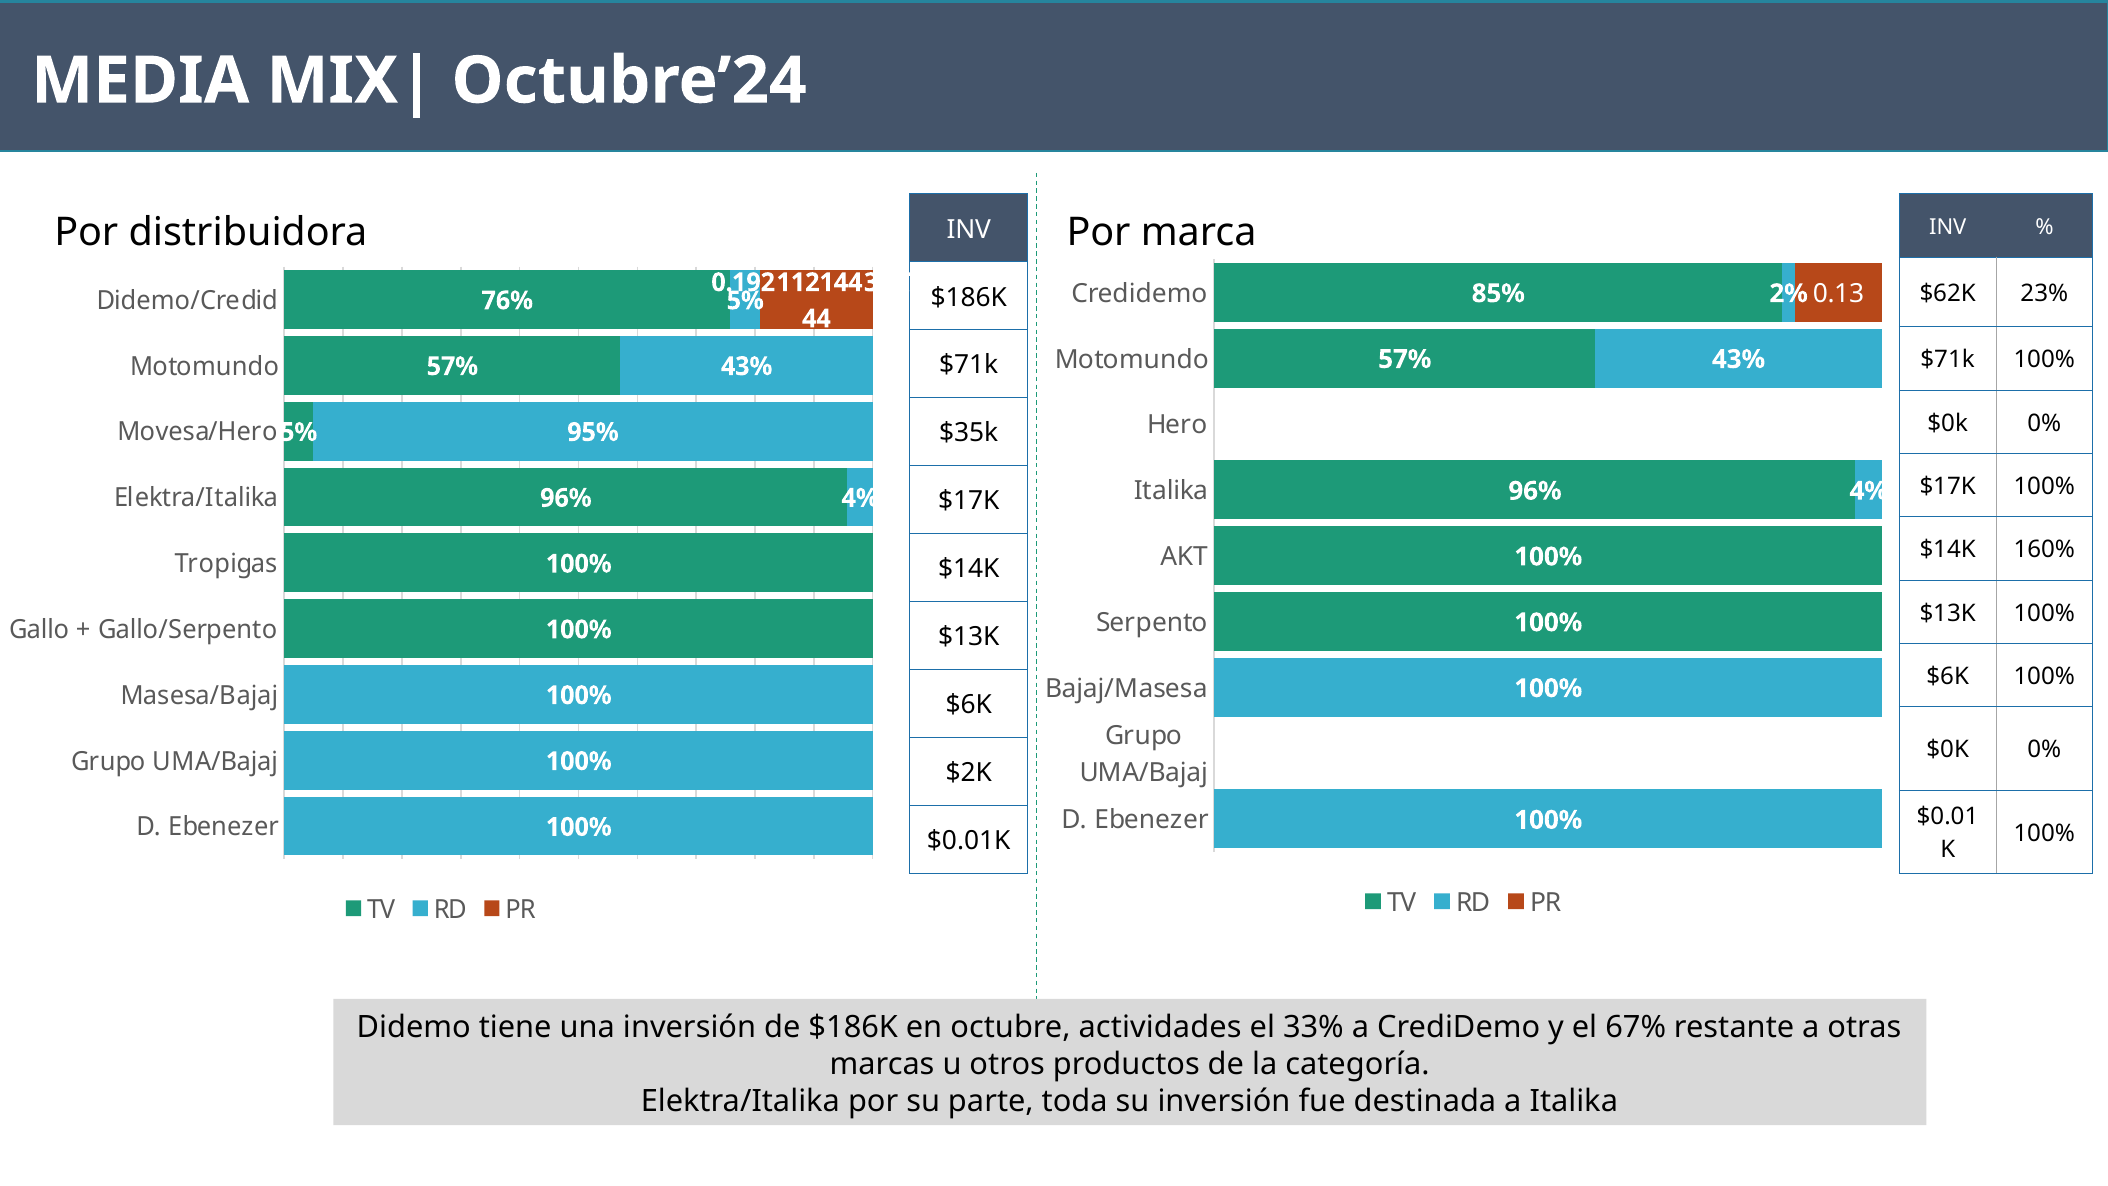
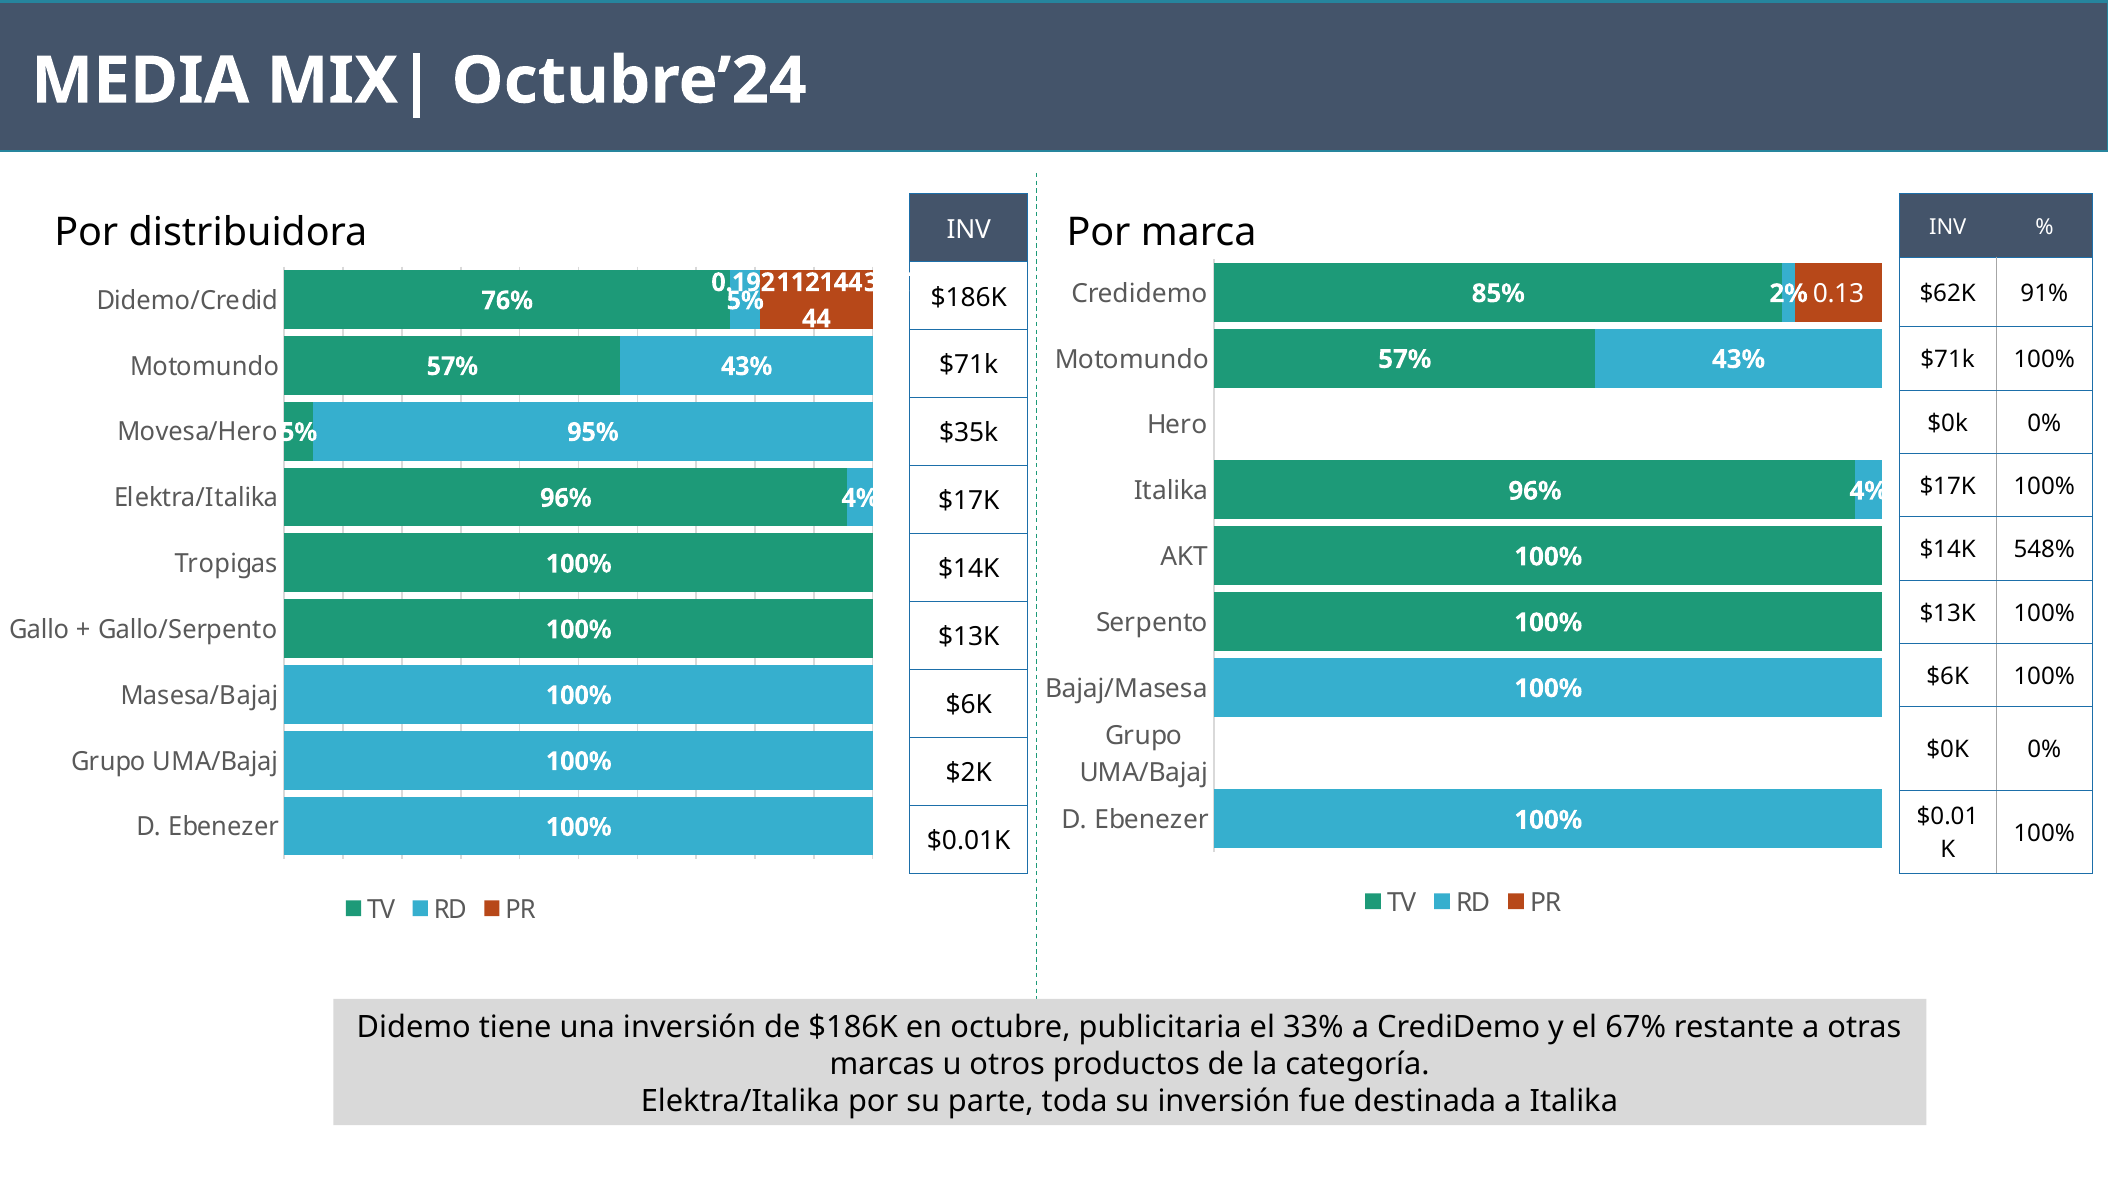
23%: 23% -> 91% (2044, 293)
160%: 160% -> 548% (2044, 550)
actividades: actividades -> publicitaria (1160, 1027)
